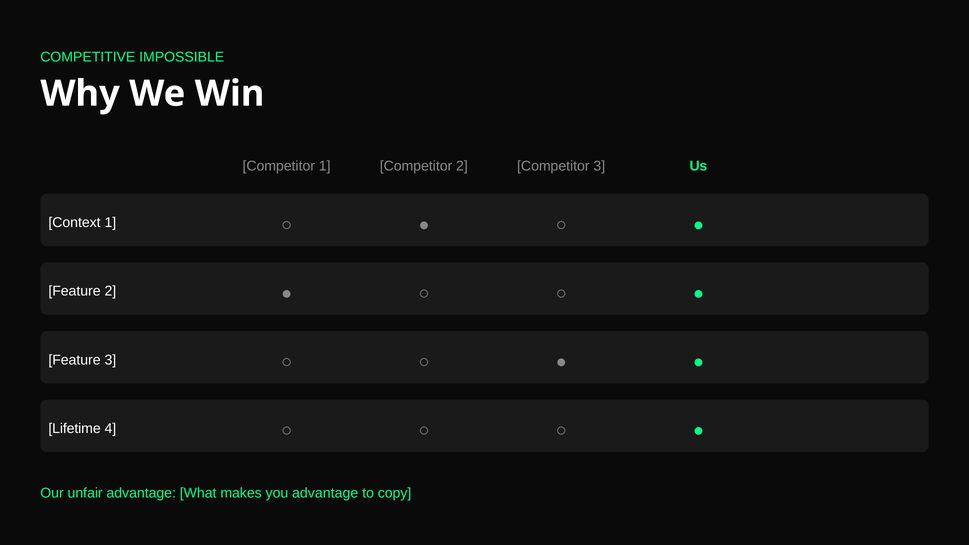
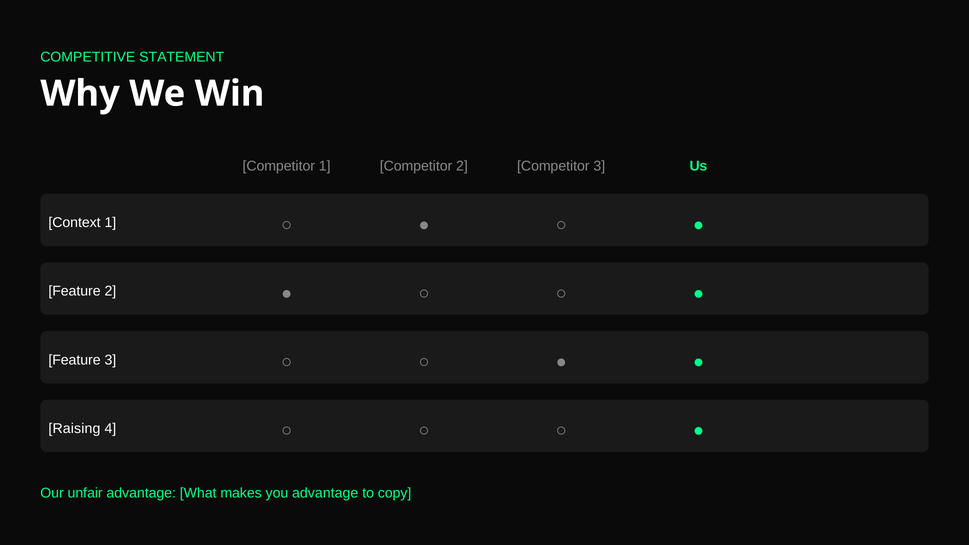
IMPOSSIBLE: IMPOSSIBLE -> STATEMENT (182, 57)
Lifetime: Lifetime -> Raising (74, 429)
